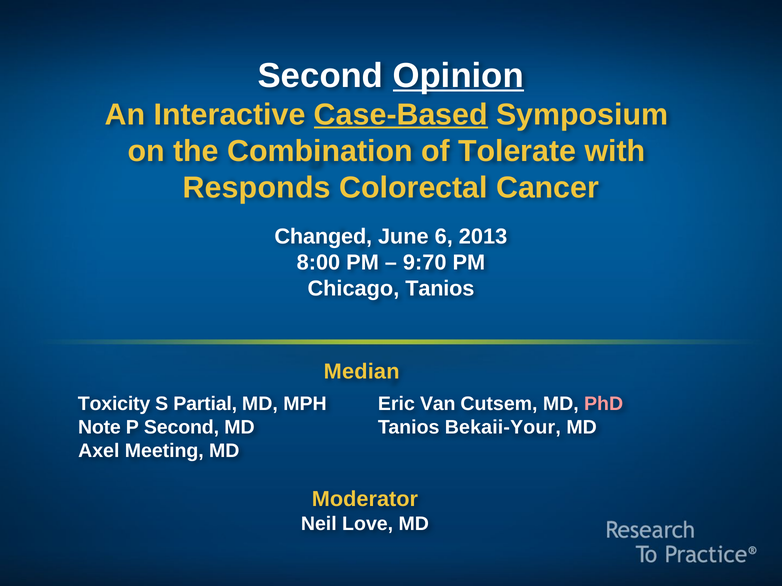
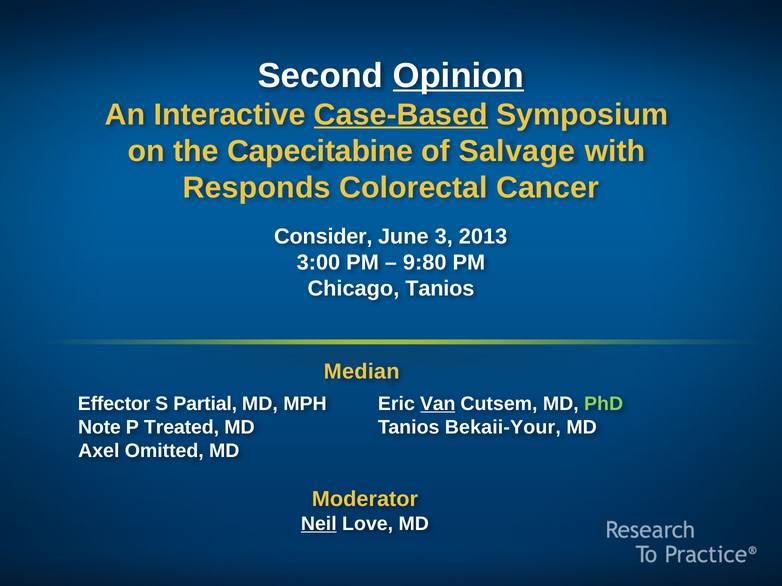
Combination: Combination -> Capecitabine (320, 151)
Tolerate: Tolerate -> Salvage (517, 151)
Changed: Changed -> Consider (323, 237)
6: 6 -> 3 (444, 237)
8:00: 8:00 -> 3:00 (318, 263)
9:70: 9:70 -> 9:80 (425, 263)
Toxicity: Toxicity -> Effector (114, 404)
Van underline: none -> present (438, 404)
PhD colour: pink -> light green (604, 404)
P Second: Second -> Treated (182, 428)
Meeting: Meeting -> Omitted (164, 451)
Neil underline: none -> present (319, 524)
